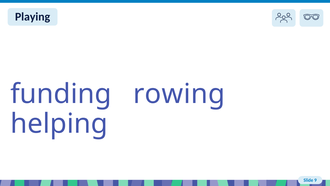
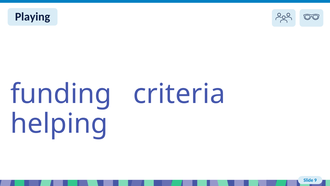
rowing: rowing -> criteria (179, 94)
